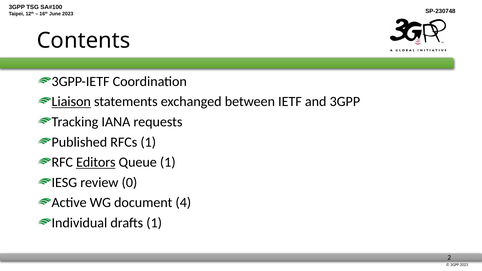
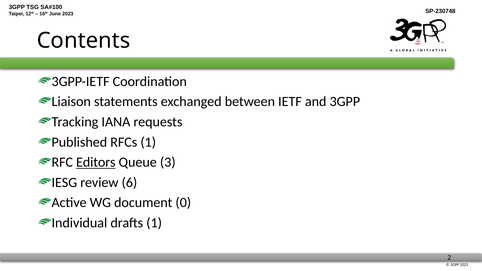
Liaison underline: present -> none (71, 102)
Queue 1: 1 -> 3 (168, 162)
0: 0 -> 6 (129, 183)
4: 4 -> 0 (183, 203)
